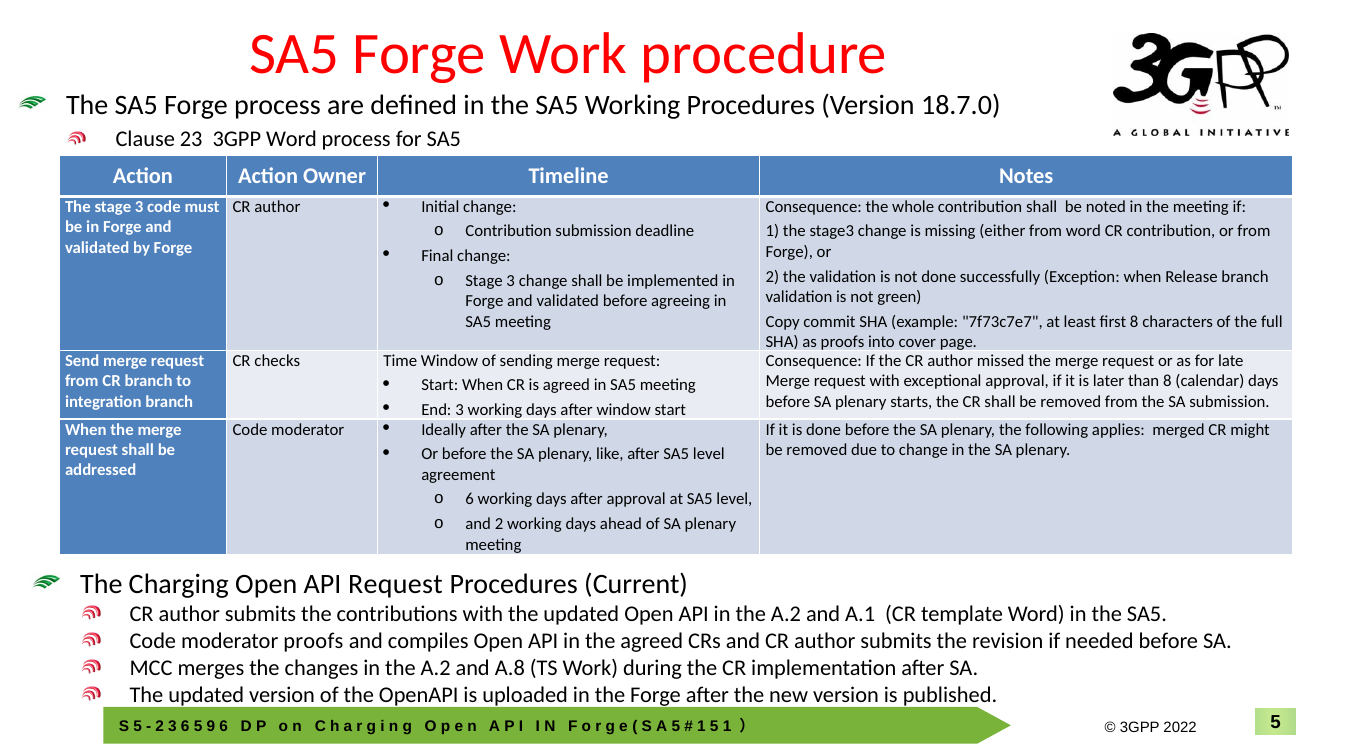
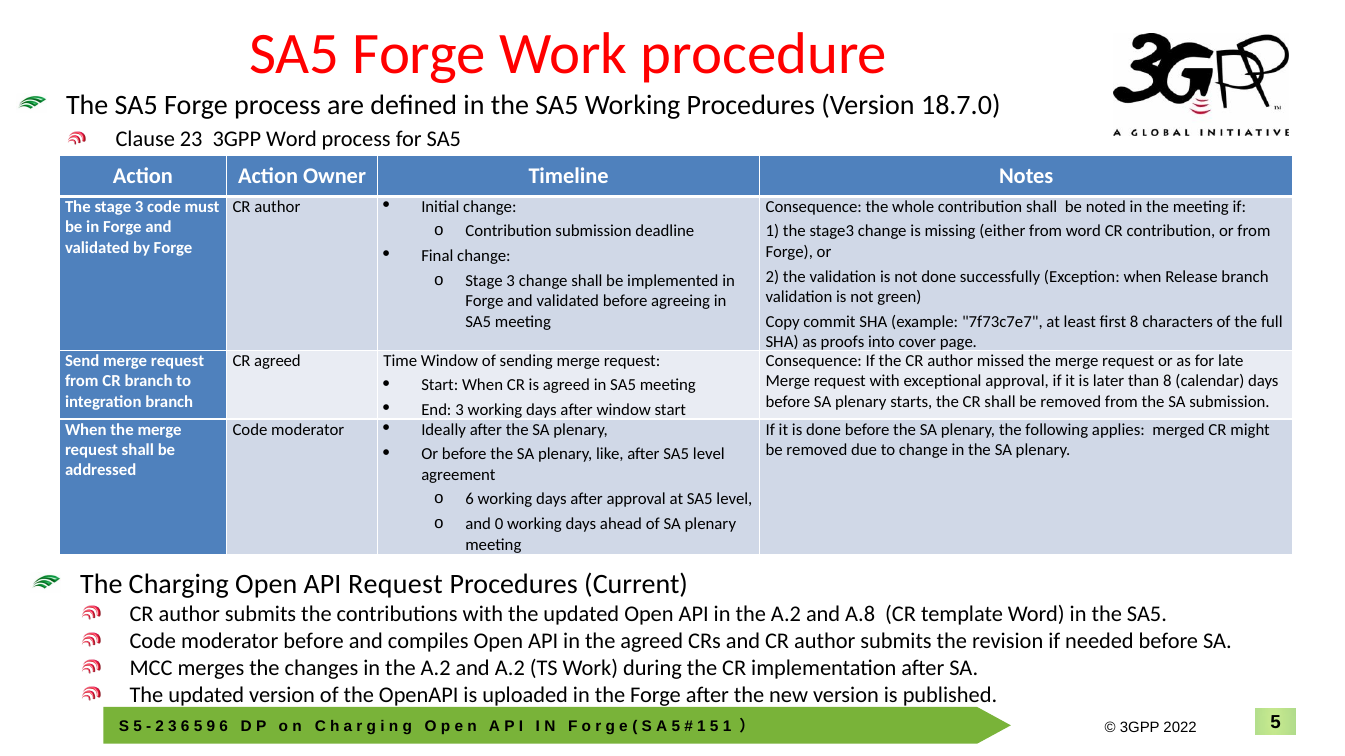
CR checks: checks -> agreed (277, 361)
and 2: 2 -> 0 (499, 524)
A.1: A.1 -> A.8 (860, 615)
moderator proofs: proofs -> before (314, 642)
and A.8: A.8 -> A.2 (510, 668)
